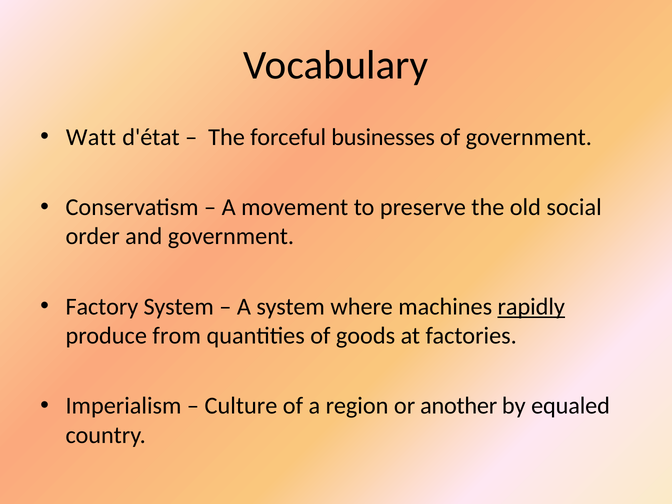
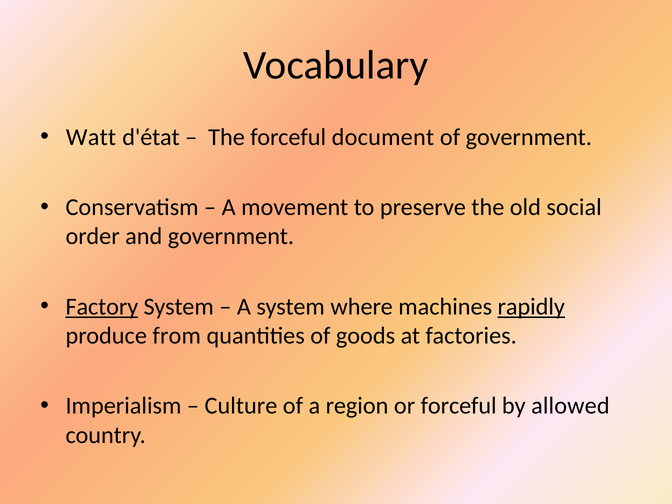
businesses: businesses -> document (383, 137)
Factory underline: none -> present (102, 307)
or another: another -> forceful (459, 406)
equaled: equaled -> allowed (570, 406)
